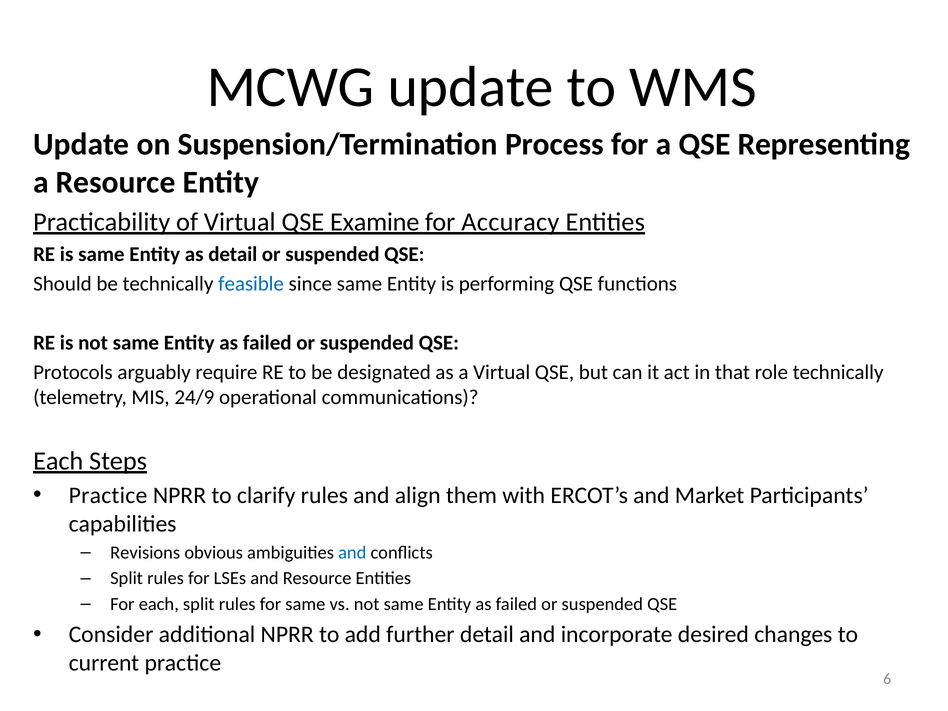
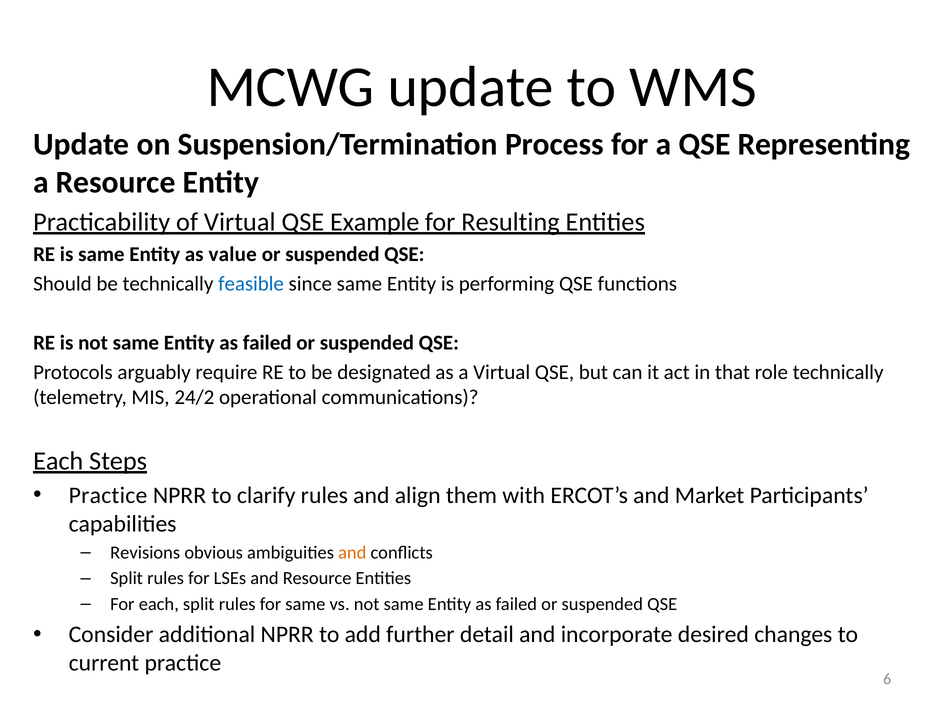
Examine: Examine -> Example (375, 222)
Accuracy: Accuracy -> Resulting (511, 222)
as detail: detail -> value (233, 254)
24/9: 24/9 -> 24/2 (194, 397)
and colour: blue -> orange (352, 553)
